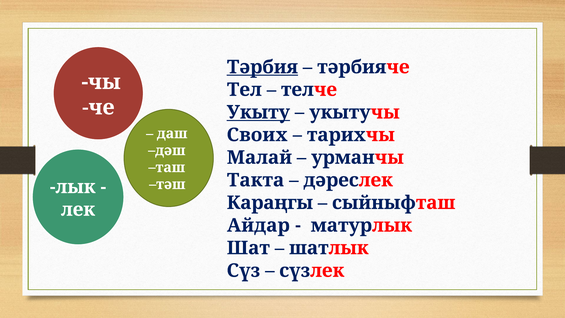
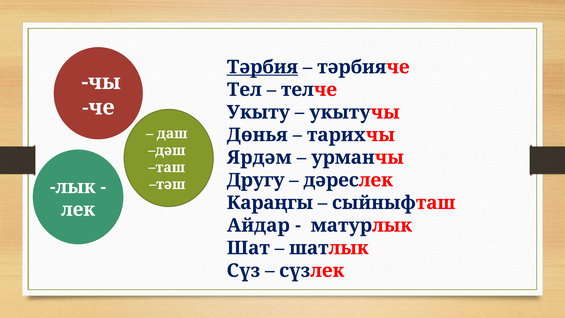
Укыту underline: present -> none (258, 112)
Своих: Своих -> Дөнья (257, 135)
Малай: Малай -> Ярдәм (259, 157)
Такта: Такта -> Другу (256, 180)
